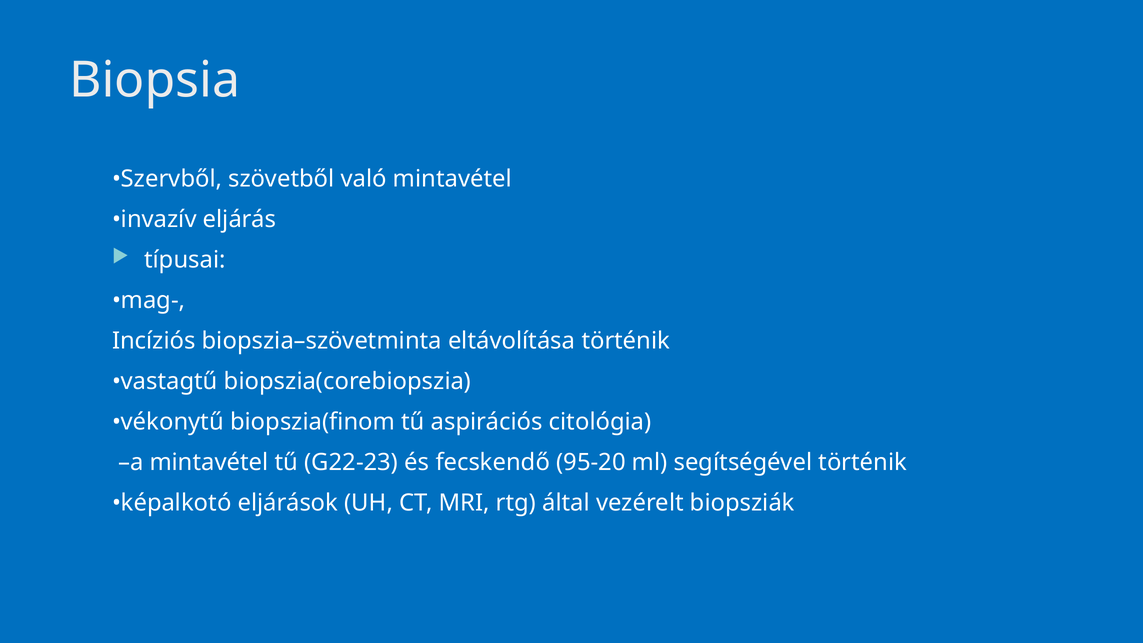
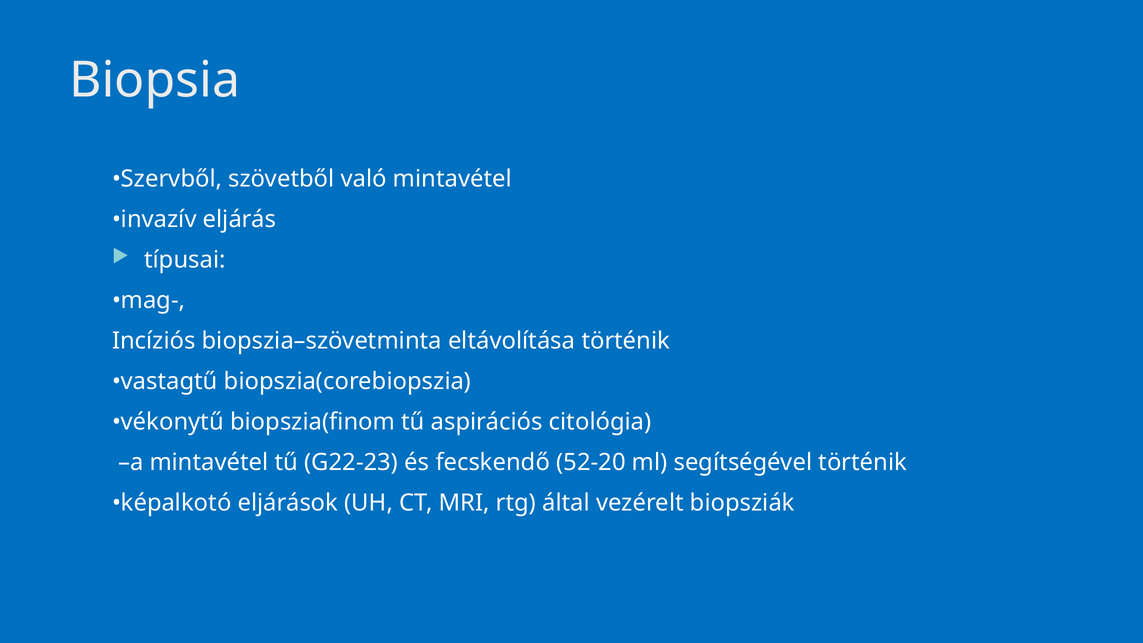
95-20: 95-20 -> 52-20 (591, 463)
